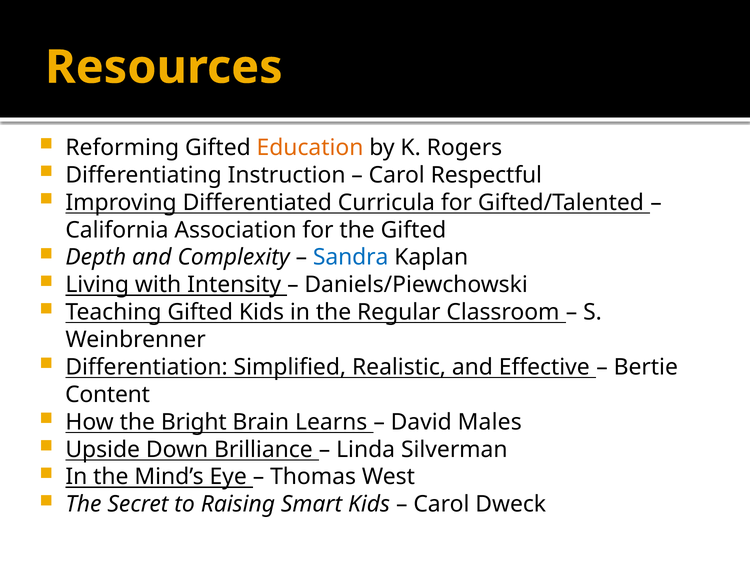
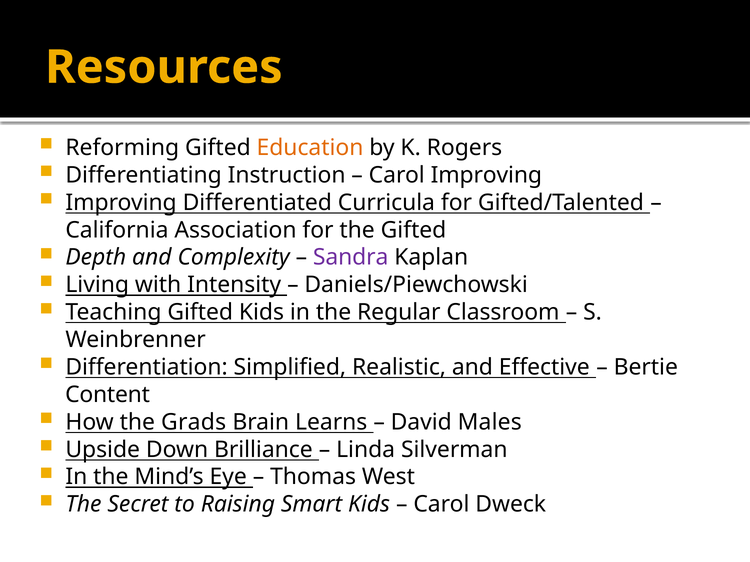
Carol Respectful: Respectful -> Improving (486, 175)
Sandra colour: blue -> purple (351, 258)
Bright: Bright -> Grads (194, 422)
